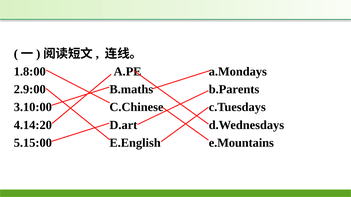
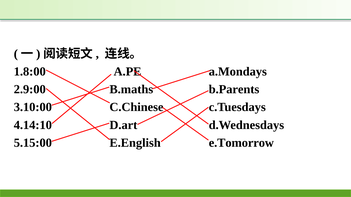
4.14:20: 4.14:20 -> 4.14:10 (33, 125)
e.Mountains: e.Mountains -> e.Tomorrow (241, 143)
